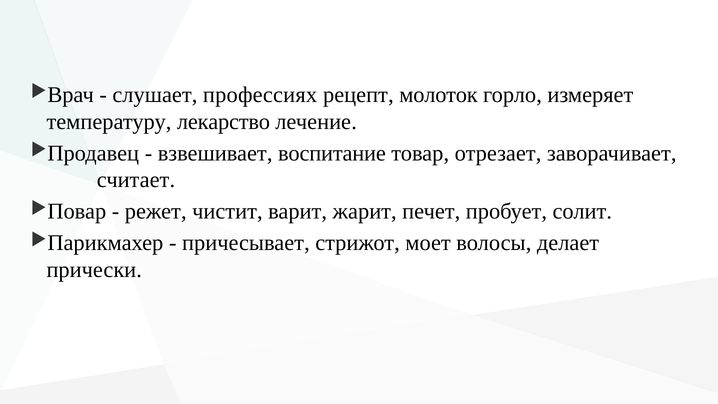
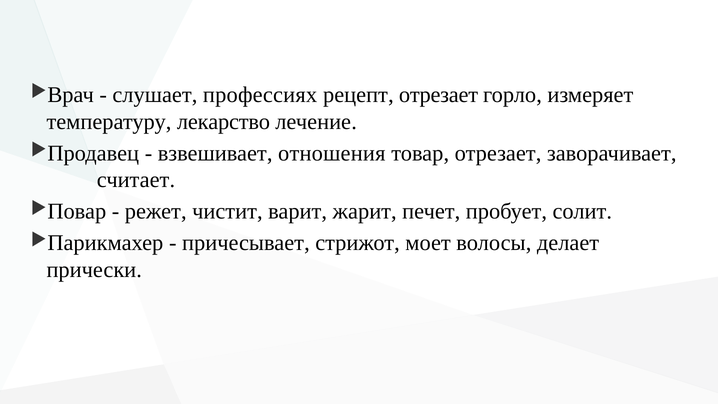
рецепт молоток: молоток -> отрезает (439, 95)
воспитание: воспитание -> отношения (332, 153)
